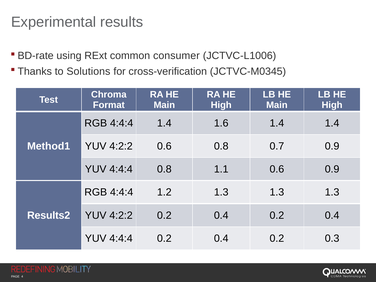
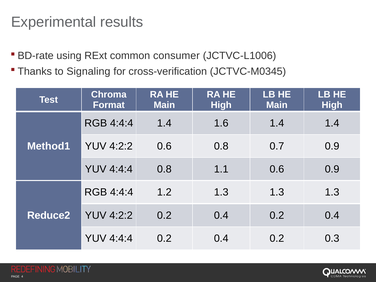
Solutions: Solutions -> Signaling (88, 71)
Results2: Results2 -> Reduce2 (49, 215)
